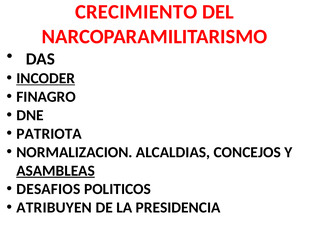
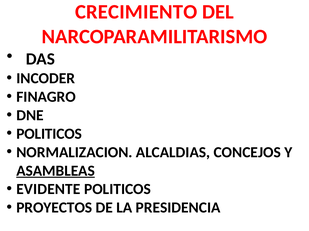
INCODER underline: present -> none (46, 79)
PATRIOTA: PATRIOTA -> POLITICOS (49, 134)
DESAFIOS: DESAFIOS -> EVIDENTE (48, 190)
ATRIBUYEN: ATRIBUYEN -> PROYECTOS (54, 208)
